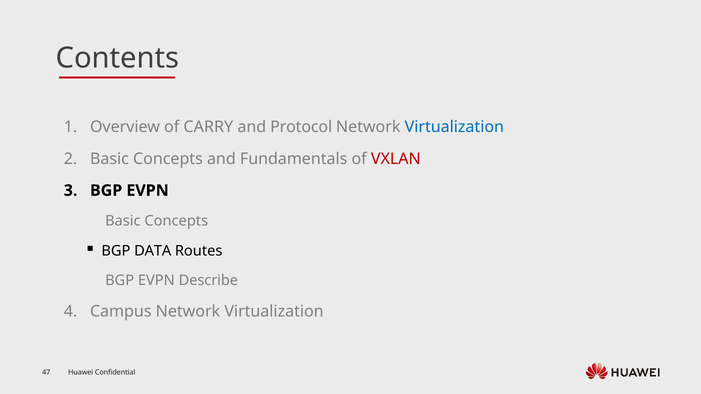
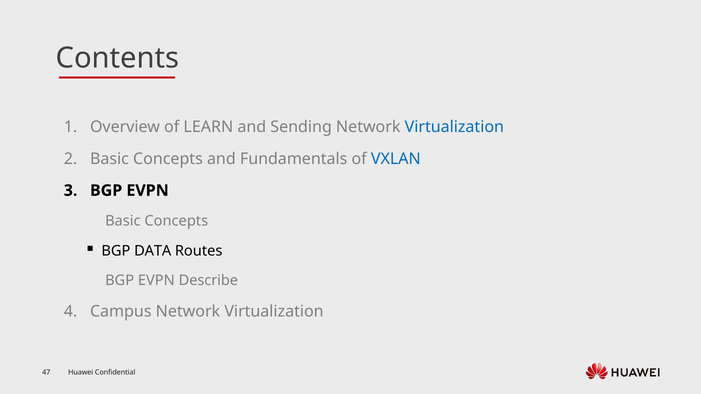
CARRY: CARRY -> LEARN (208, 127)
Protocol: Protocol -> Sending (301, 127)
VXLAN colour: red -> blue (396, 159)
